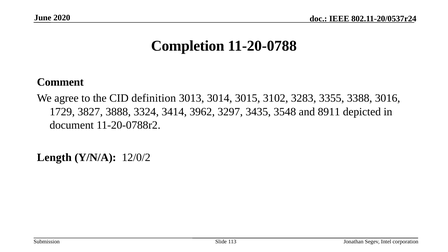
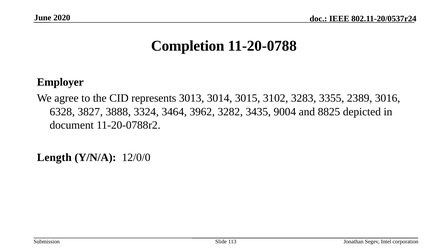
Comment: Comment -> Employer (60, 82)
definition: definition -> represents (154, 98)
3388: 3388 -> 2389 (360, 98)
1729: 1729 -> 6328 (62, 112)
3414: 3414 -> 3464 (174, 112)
3297: 3297 -> 3282 (230, 112)
3548: 3548 -> 9004 (285, 112)
8911: 8911 -> 8825 (329, 112)
12/0/2: 12/0/2 -> 12/0/0 (136, 158)
